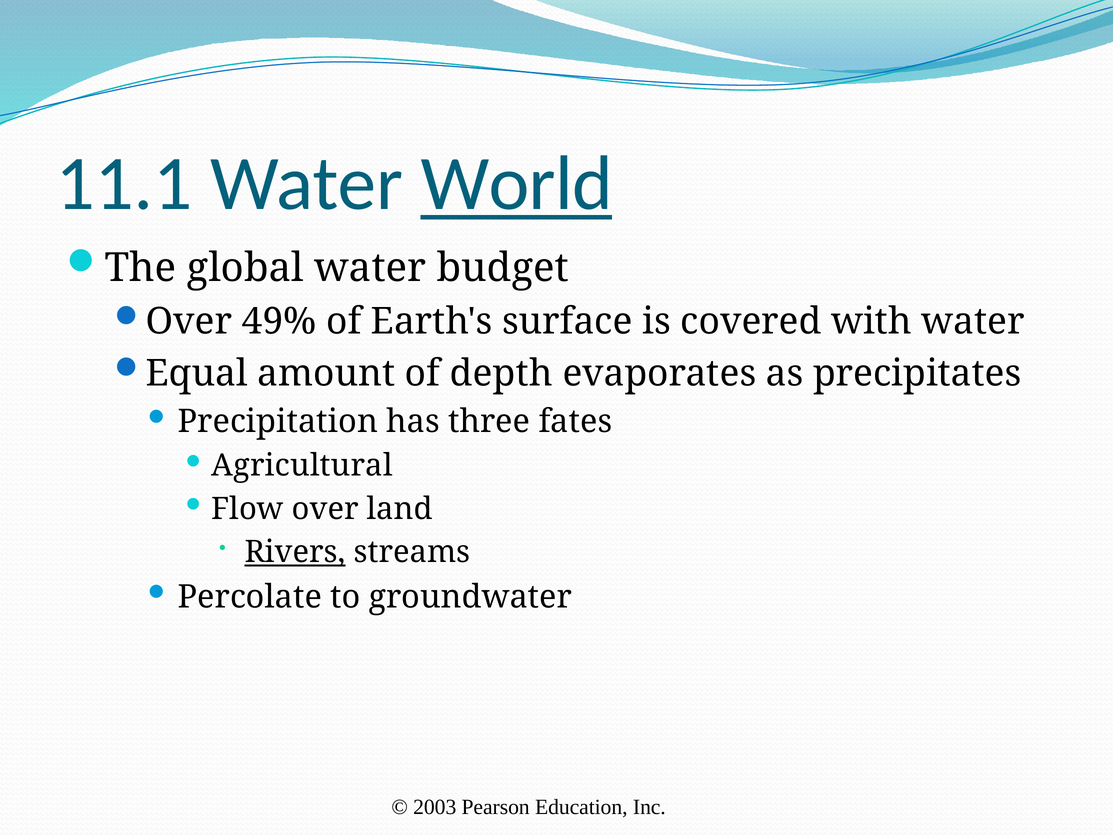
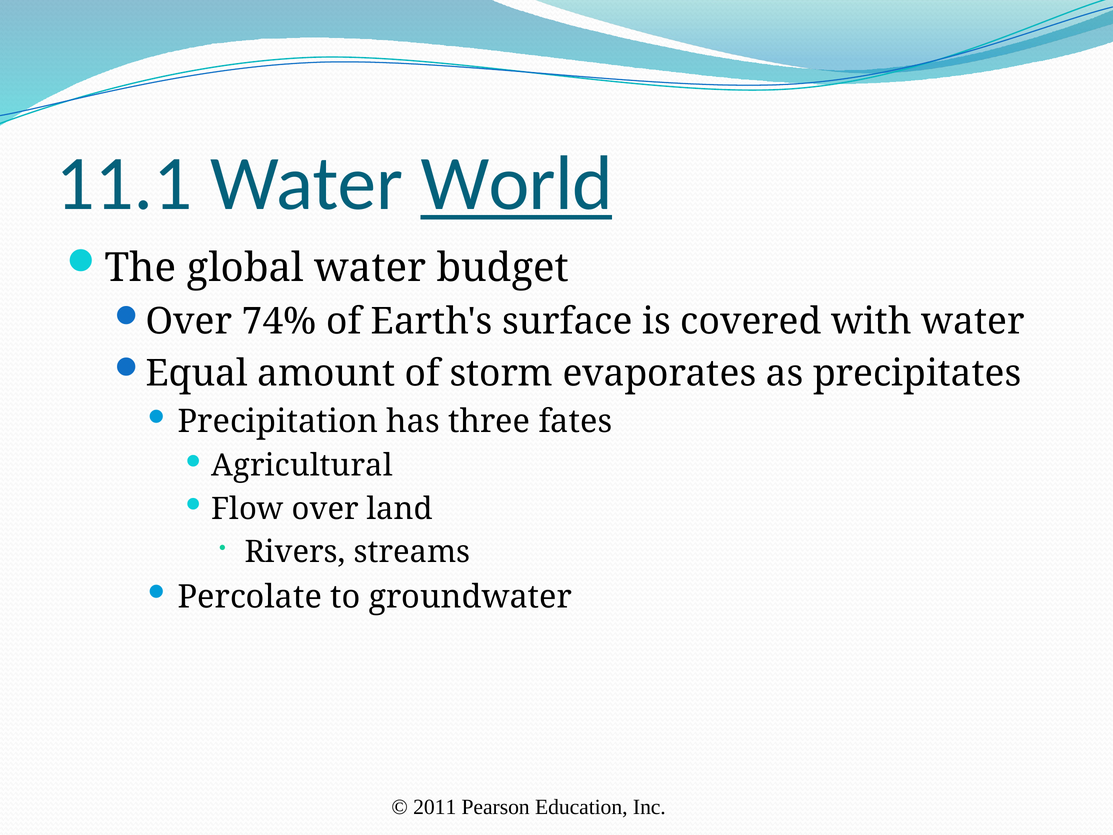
49%: 49% -> 74% (279, 322)
depth: depth -> storm (501, 373)
Rivers underline: present -> none (295, 552)
2003: 2003 -> 2011 (435, 807)
